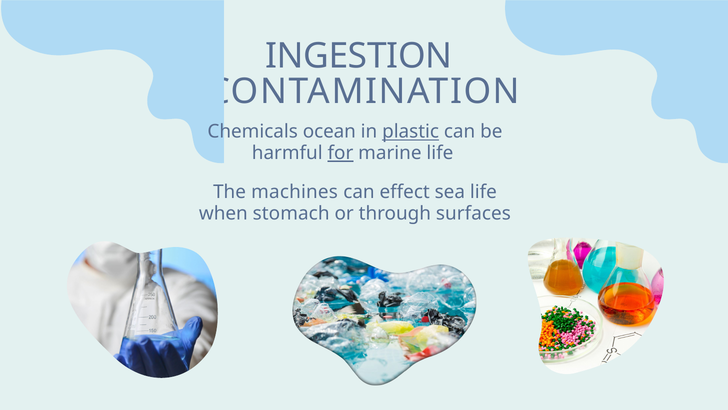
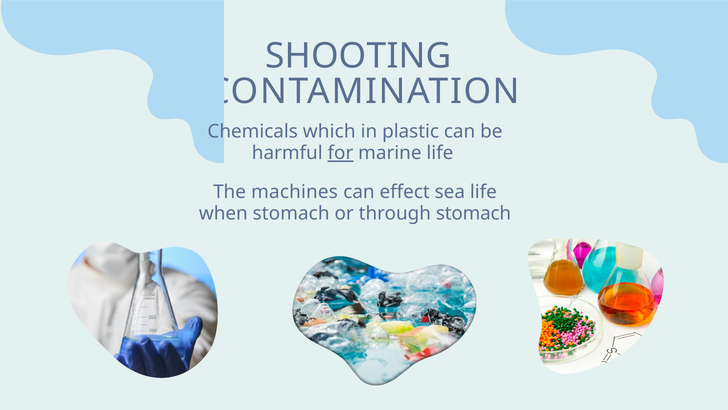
INGESTION: INGESTION -> SHOOTING (358, 56)
ocean: ocean -> which (329, 132)
plastic underline: present -> none (411, 132)
through surfaces: surfaces -> stomach (474, 213)
